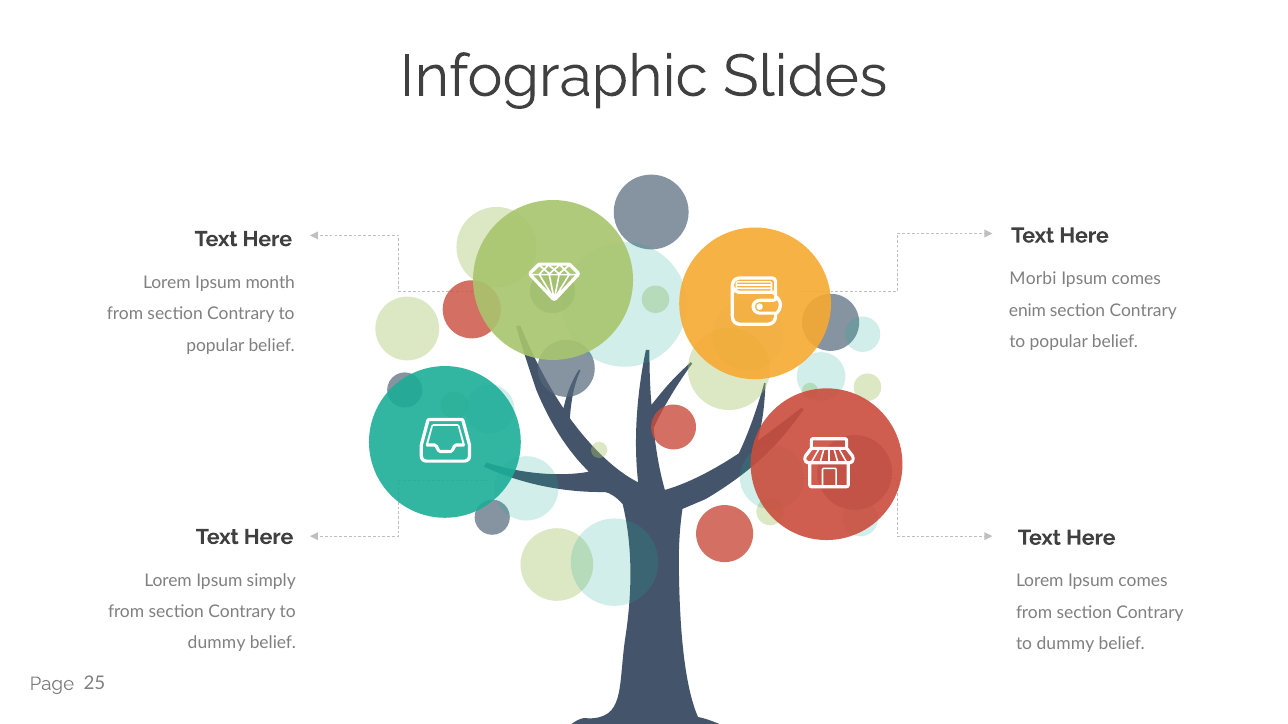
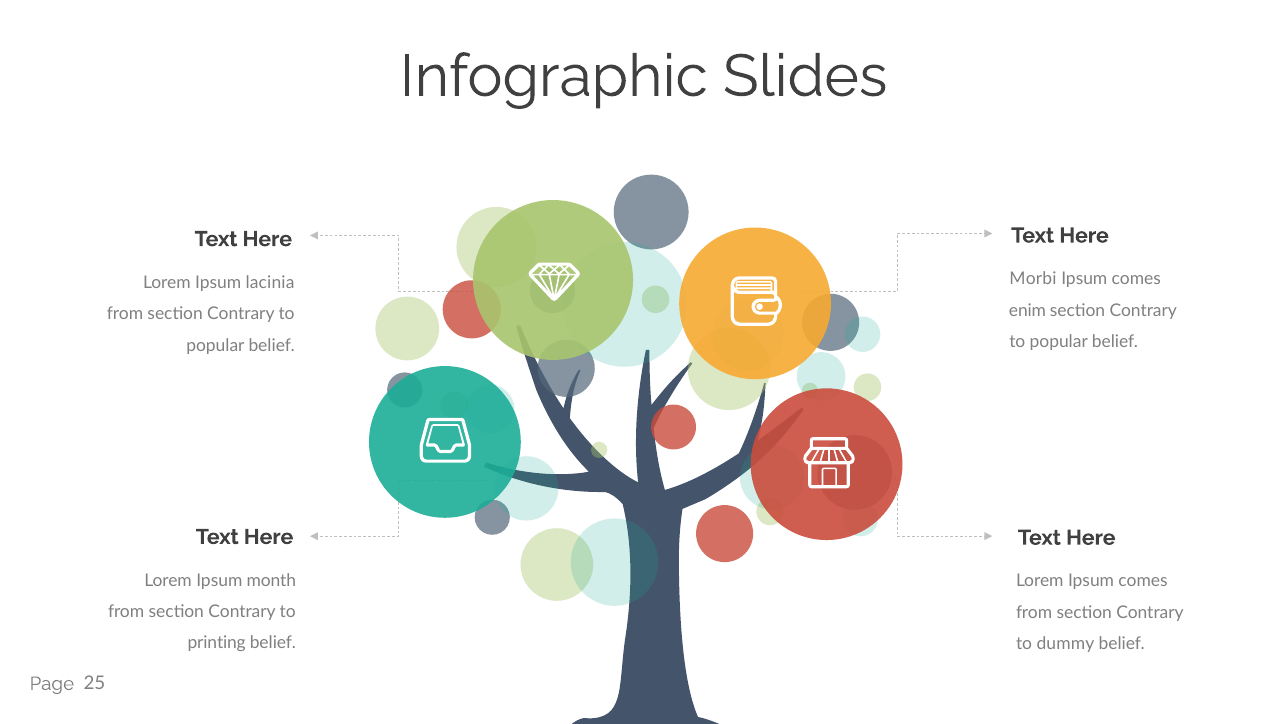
month: month -> lacinia (270, 283)
simply: simply -> month (271, 581)
dummy: dummy -> printing (217, 644)
